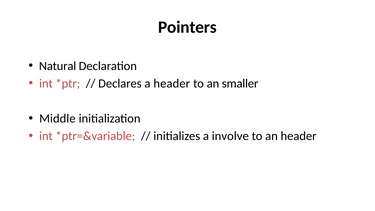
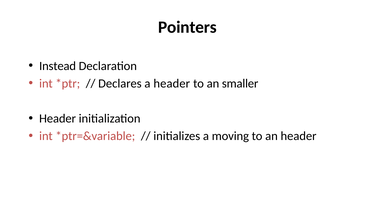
Natural: Natural -> Instead (58, 66)
Middle: Middle -> Header (58, 118)
involve: involve -> moving (230, 136)
